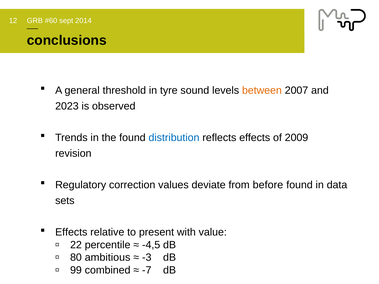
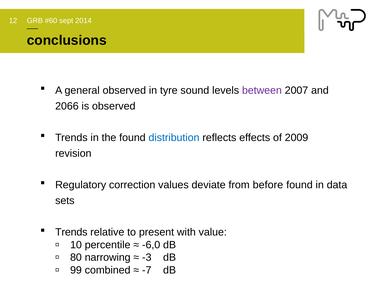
general threshold: threshold -> observed (124, 90)
between colour: orange -> purple (262, 90)
2023: 2023 -> 2066 (67, 106)
Effects: Effects -> Trends (71, 232)
22: 22 -> 10 (76, 245)
-4,5: -4,5 -> -6,0 (151, 245)
ambitious: ambitious -> narrowing (108, 258)
